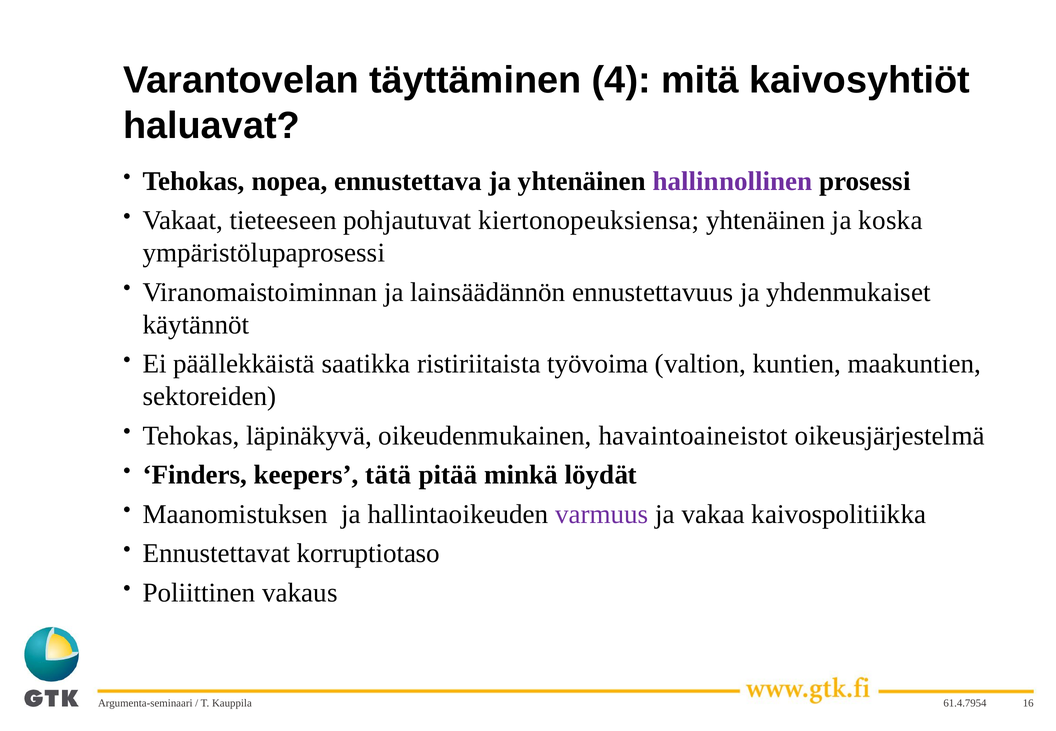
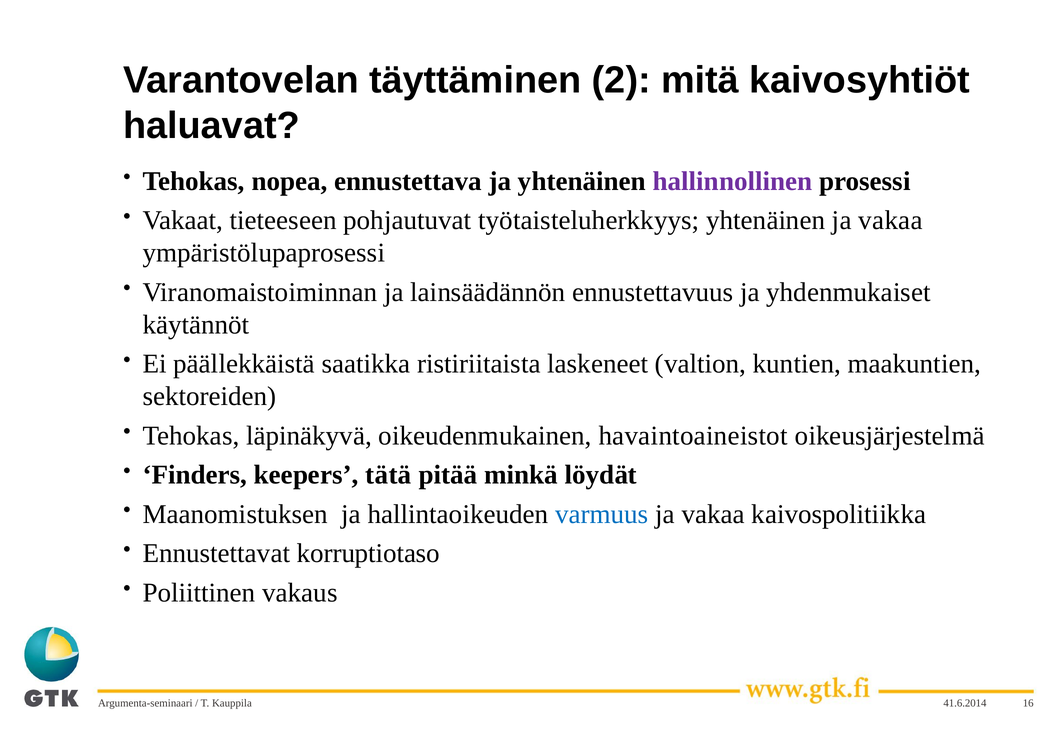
4: 4 -> 2 (621, 80)
kiertonopeuksiensa: kiertonopeuksiensa -> työtaisteluherkkyys (589, 221)
yhtenäinen ja koska: koska -> vakaa (891, 221)
työvoima: työvoima -> laskeneet (598, 364)
varmuus colour: purple -> blue (602, 514)
61.4.7954: 61.4.7954 -> 41.6.2014 (965, 703)
